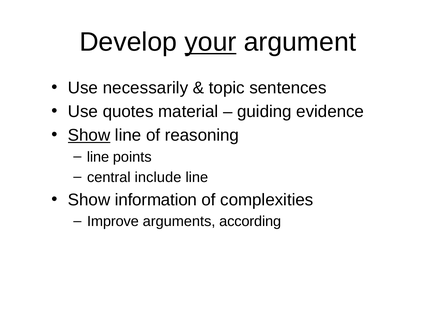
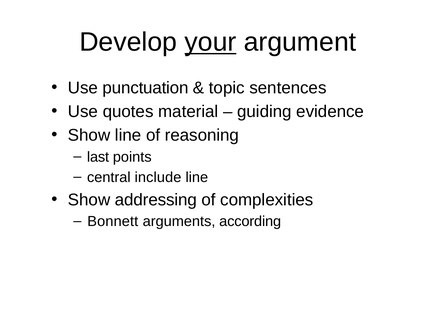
necessarily: necessarily -> punctuation (146, 88)
Show underline: present -> none (89, 135)
line: line -> last (98, 157)
information: information -> addressing (156, 200)
Improve: Improve -> Bonnett (113, 221)
